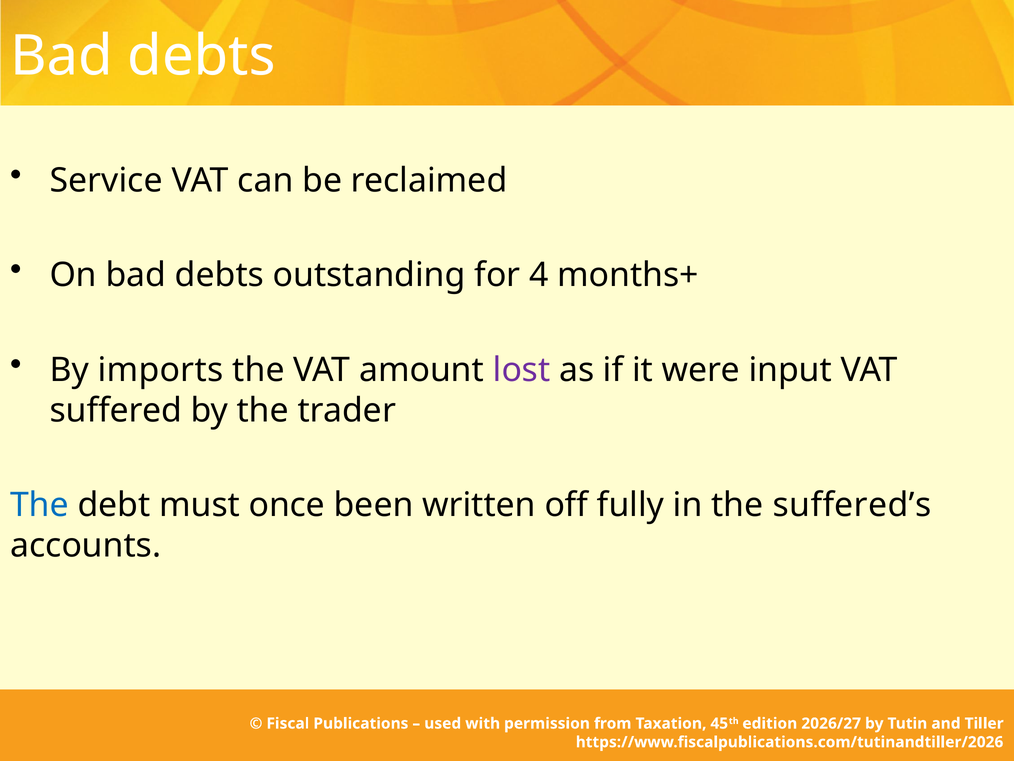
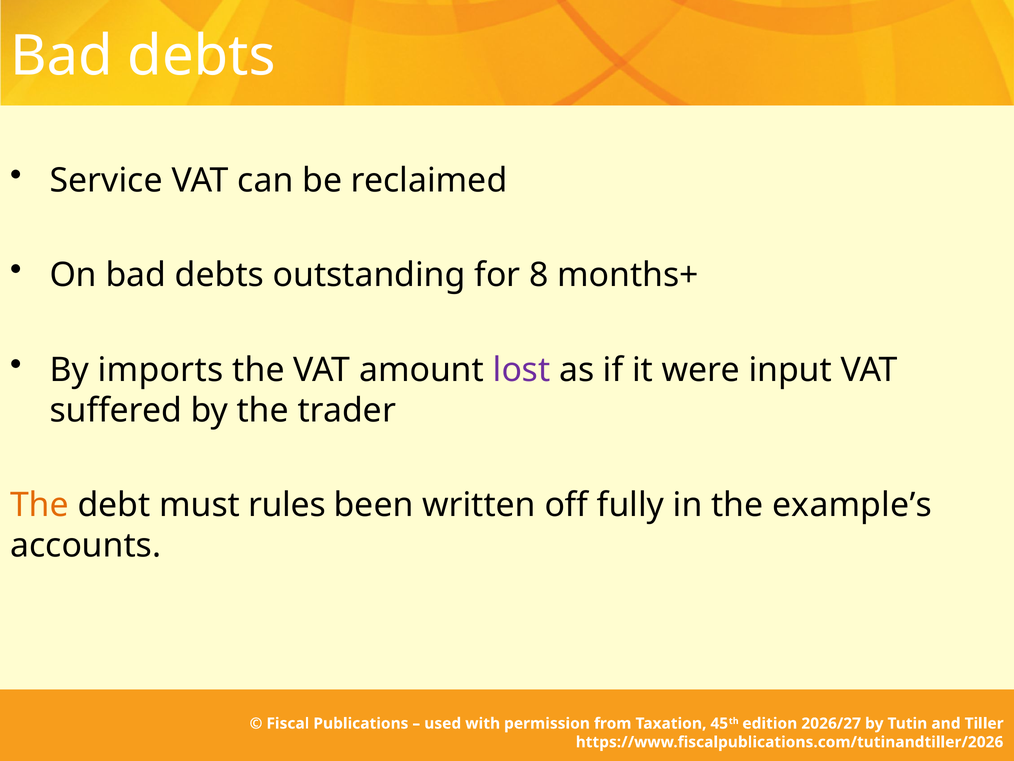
4: 4 -> 8 (539, 275)
The colour: blue -> orange (39, 505)
once: once -> rules (287, 505)
suffered’s: suffered’s -> example’s (852, 505)
